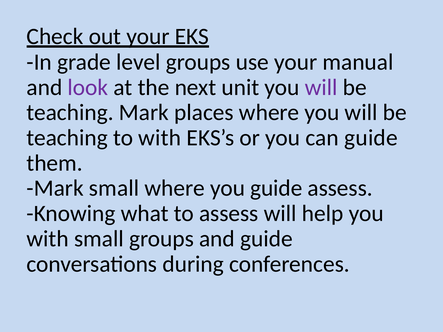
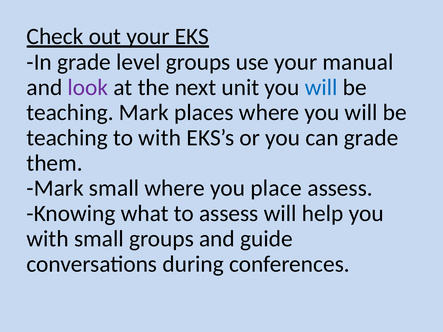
will colour: purple -> blue (321, 87)
can guide: guide -> grade (371, 138)
you guide: guide -> place (276, 188)
